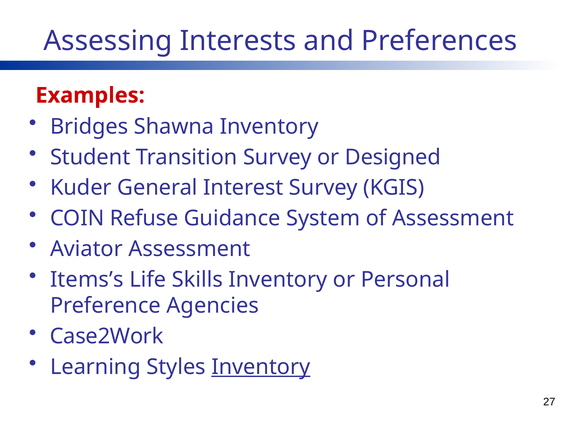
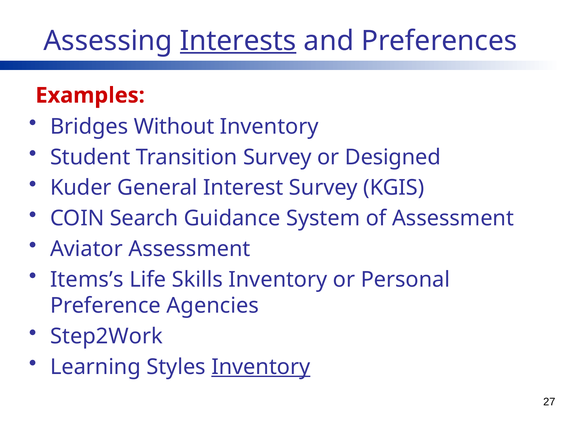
Interests underline: none -> present (238, 41)
Shawna: Shawna -> Without (174, 127)
Refuse: Refuse -> Search (144, 218)
Case2Work: Case2Work -> Step2Work (106, 336)
